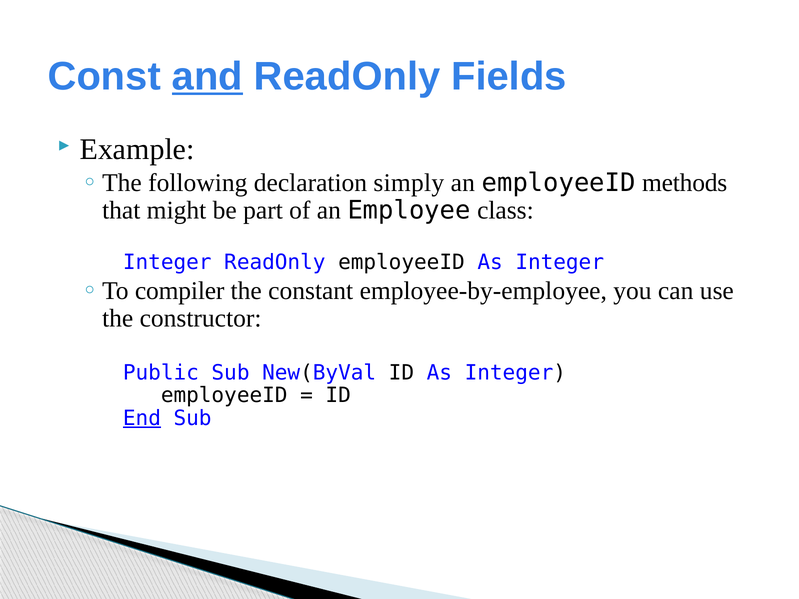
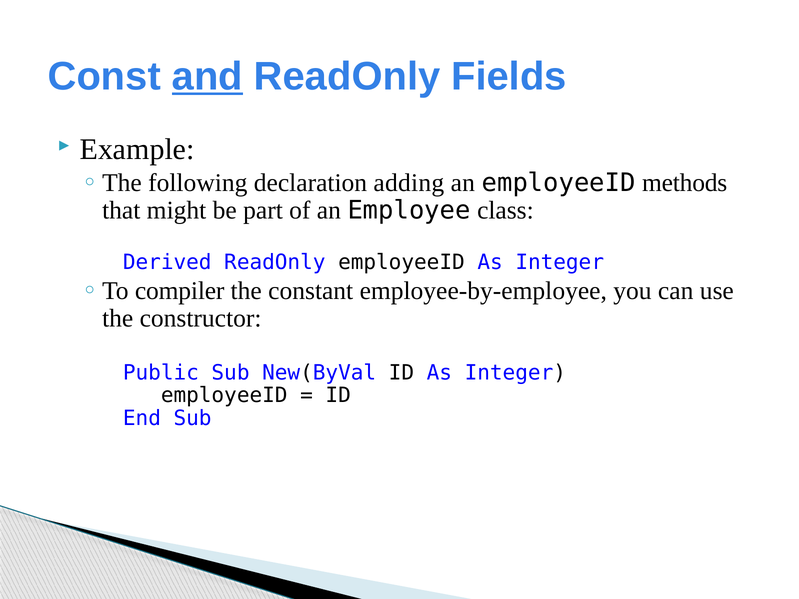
simply: simply -> adding (409, 183)
Integer: Integer -> Derived (167, 262)
End underline: present -> none (142, 418)
